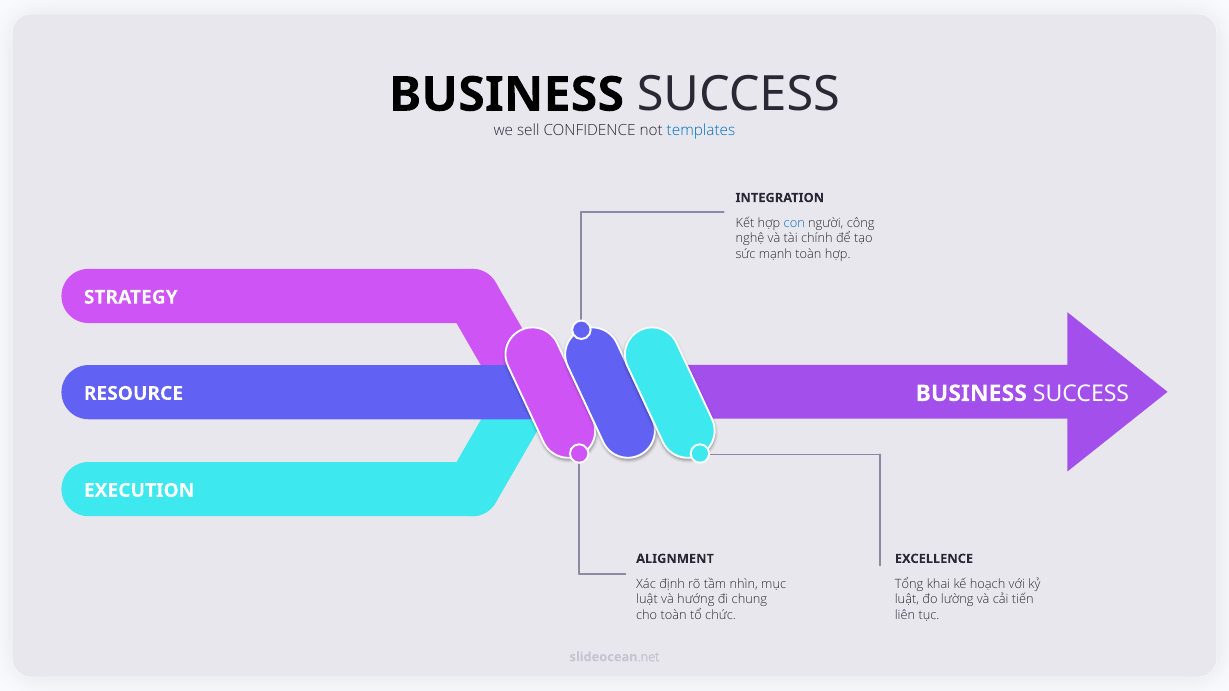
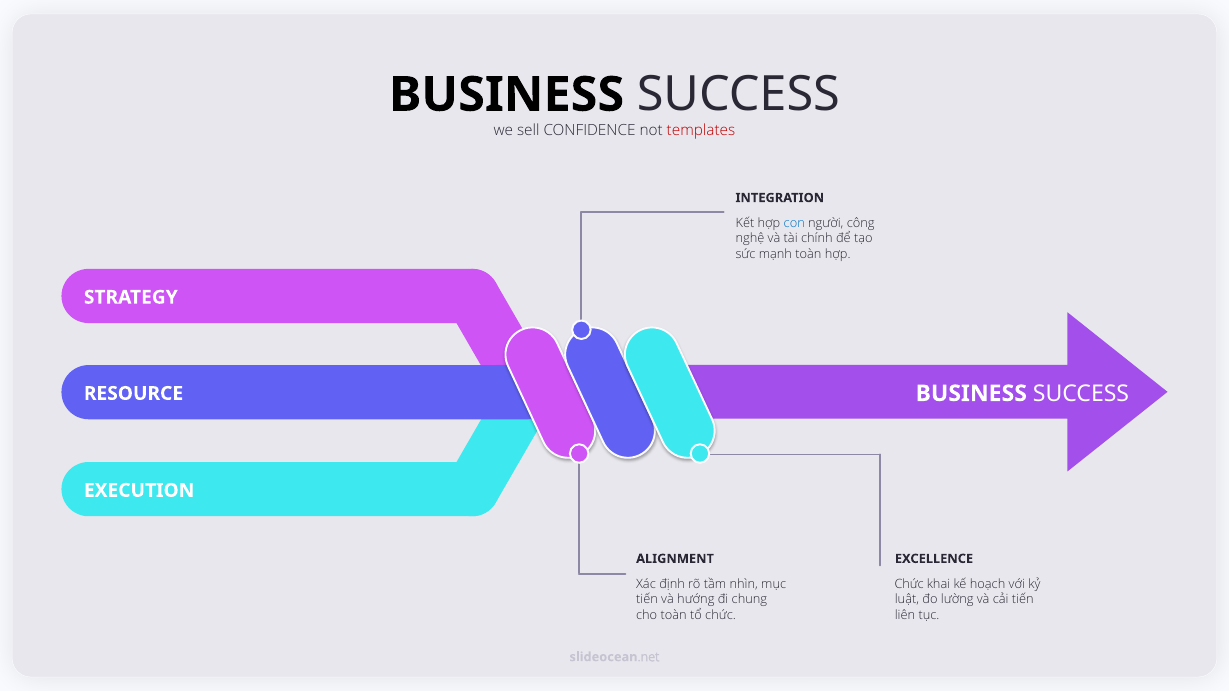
templates colour: blue -> red (701, 131)
Tổng: Tổng -> Chức (909, 584)
luật: luật -> tiến (647, 600)
